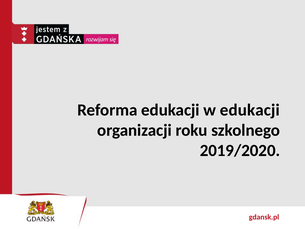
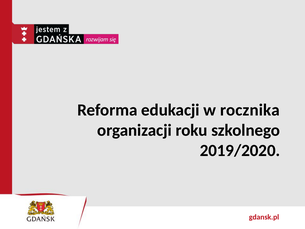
w edukacji: edukacji -> rocznika (250, 110)
